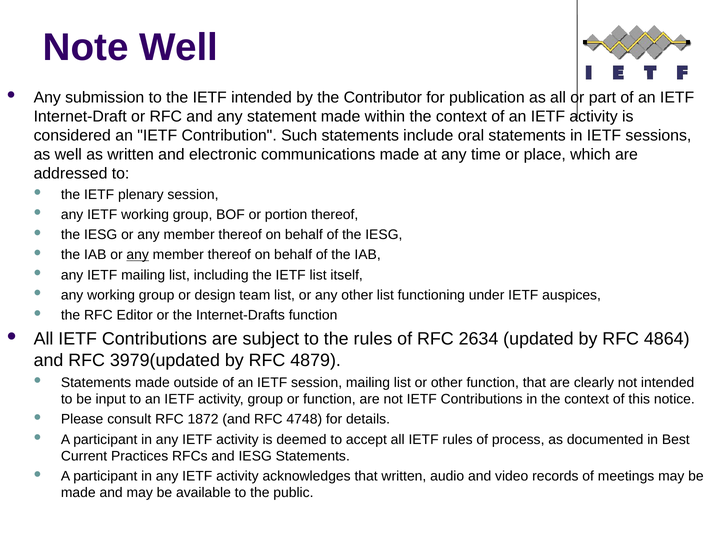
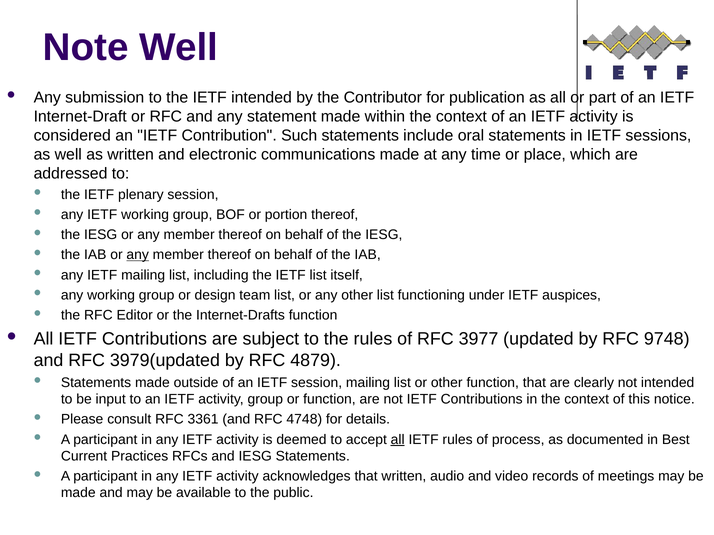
2634: 2634 -> 3977 (478, 339)
4864: 4864 -> 9748 (667, 339)
1872: 1872 -> 3361 (203, 420)
all underline: none -> present (398, 440)
